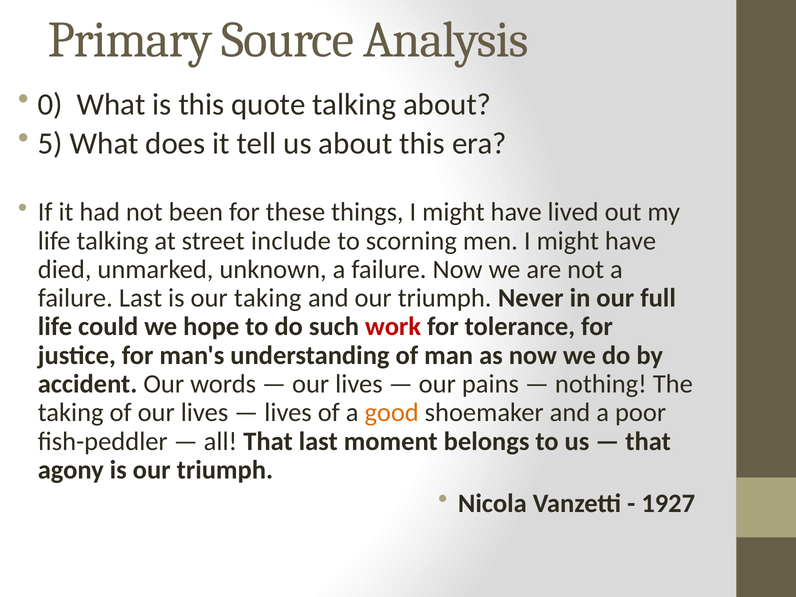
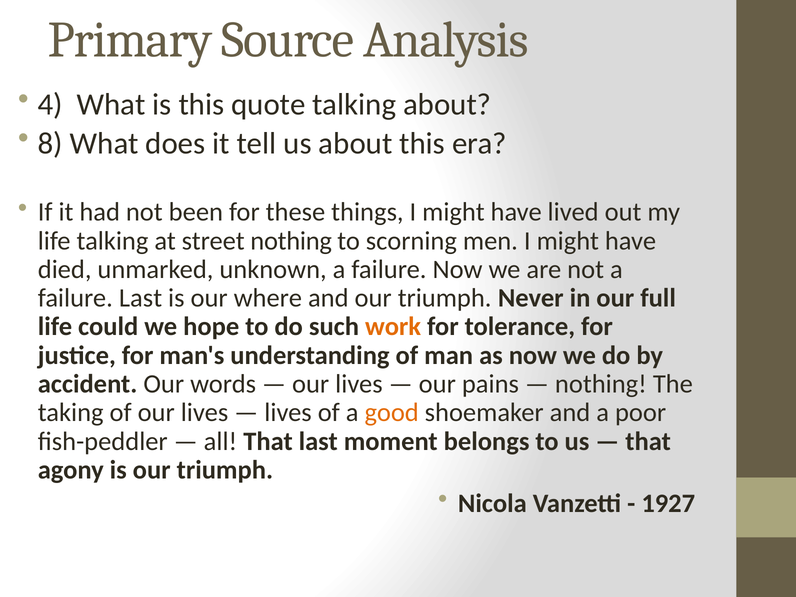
0: 0 -> 4 (50, 104)
5: 5 -> 8 (50, 143)
street include: include -> nothing (291, 241)
our taking: taking -> where (268, 298)
work colour: red -> orange (393, 327)
